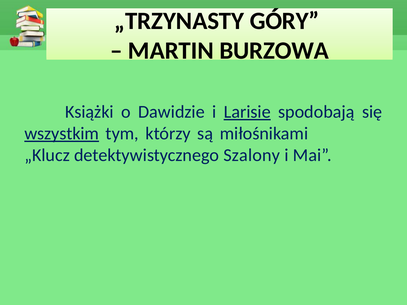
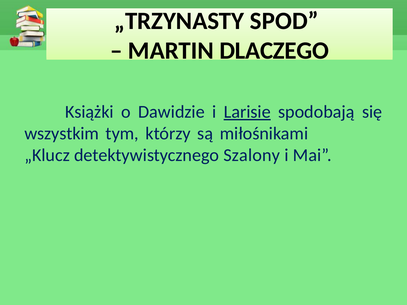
GÓRY: GÓRY -> SPOD (284, 21)
BURZOWA: BURZOWA -> DLACZEGO (274, 51)
wszystkim underline: present -> none (62, 134)
